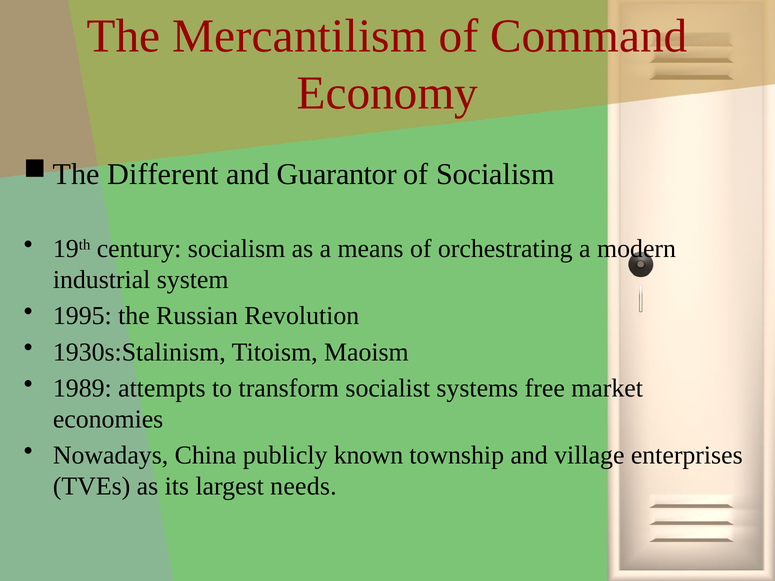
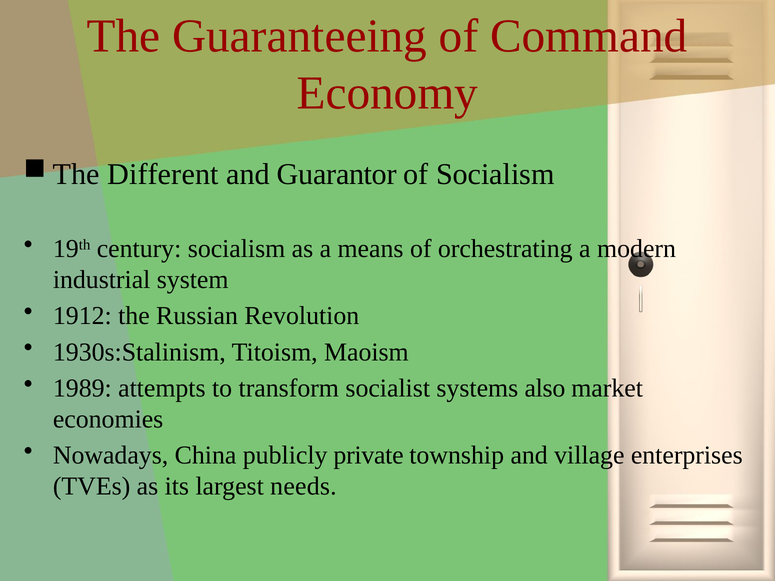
Mercantilism: Mercantilism -> Guaranteeing (300, 36)
1995: 1995 -> 1912 (82, 316)
free: free -> also (545, 388)
known: known -> private (369, 456)
